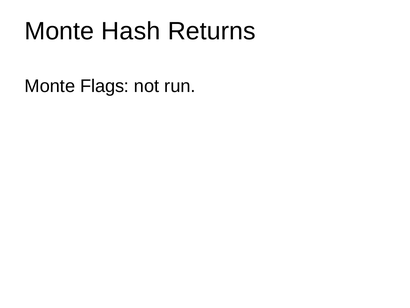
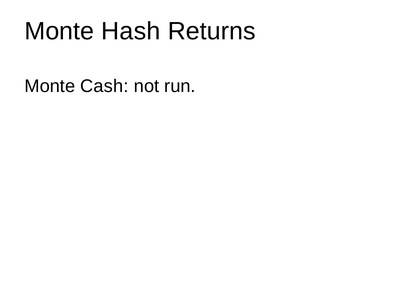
Flags: Flags -> Cash (104, 86)
